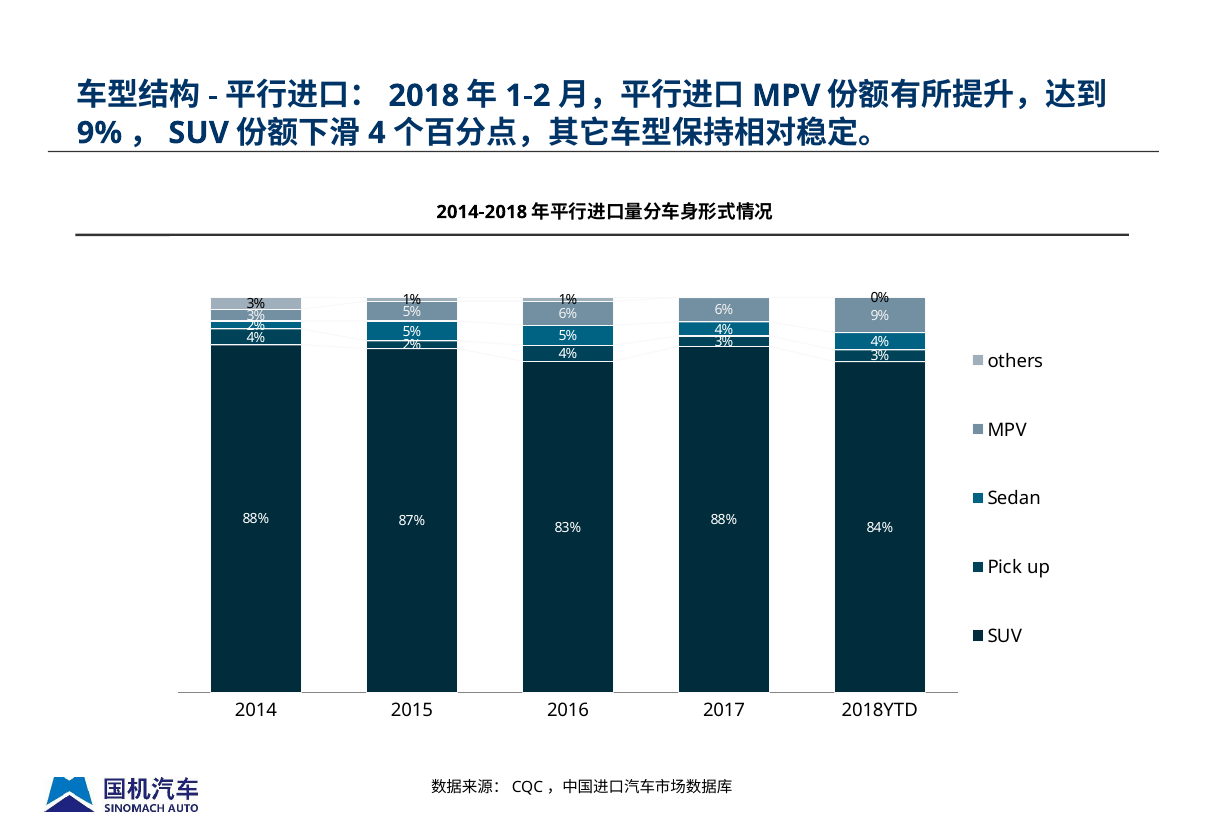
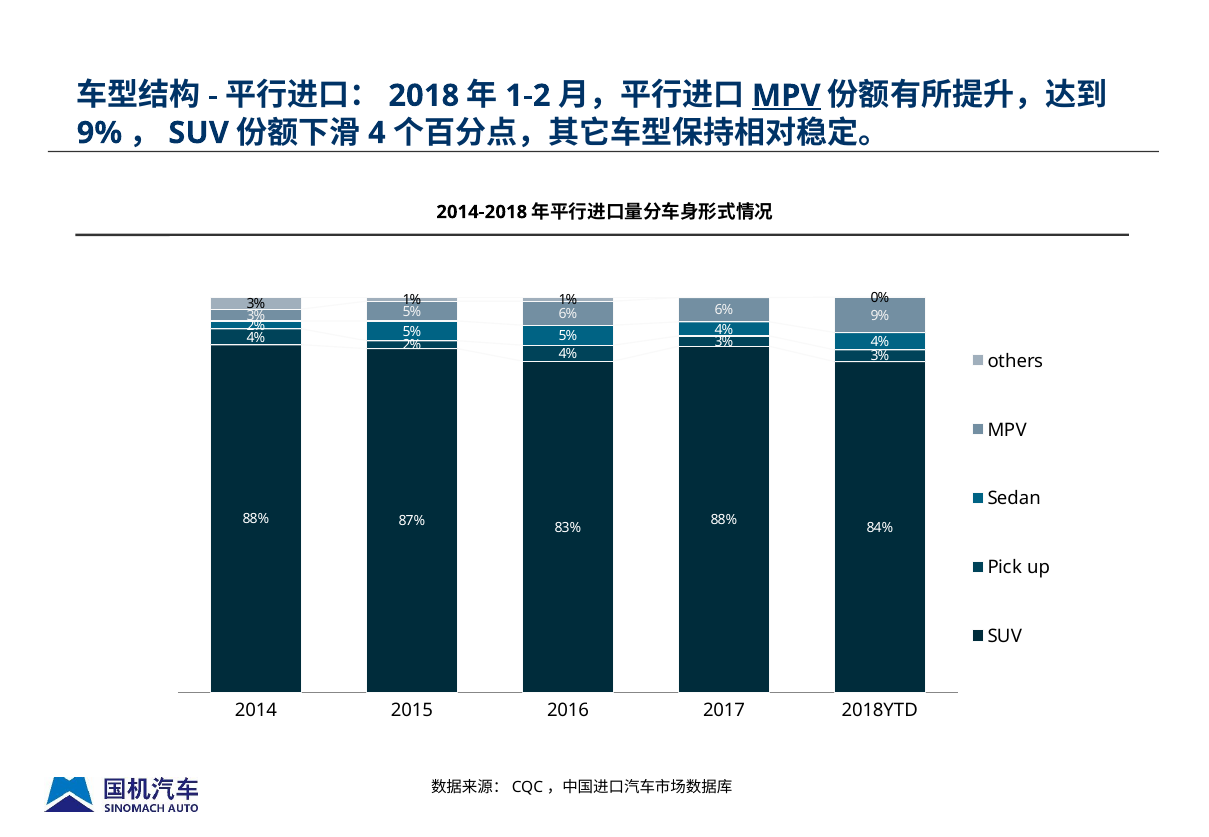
MPV underline: none -> present (786, 96)
